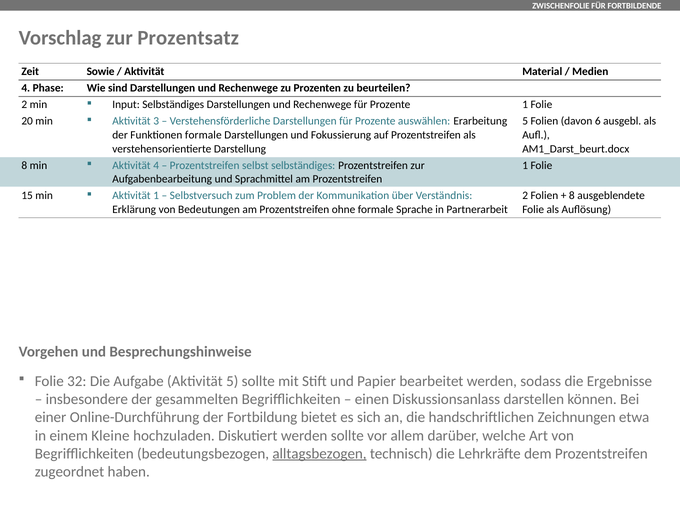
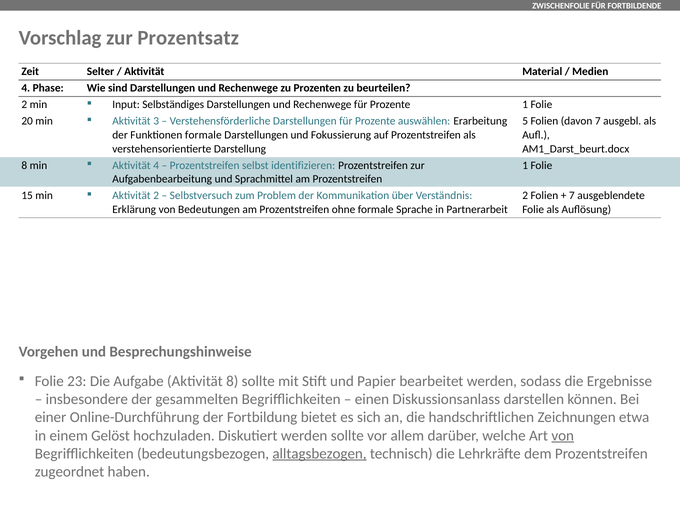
Sowie: Sowie -> Selter (101, 72)
davon 6: 6 -> 7 (598, 121)
selbst selbständiges: selbständiges -> identifizieren (303, 165)
Aktivität 1: 1 -> 2 (156, 196)
8: 8 -> 7 (572, 196)
32: 32 -> 23 (77, 381)
Aktivität 5: 5 -> 8 (232, 381)
Kleine: Kleine -> Gelöst (111, 436)
von underline: none -> present (563, 436)
